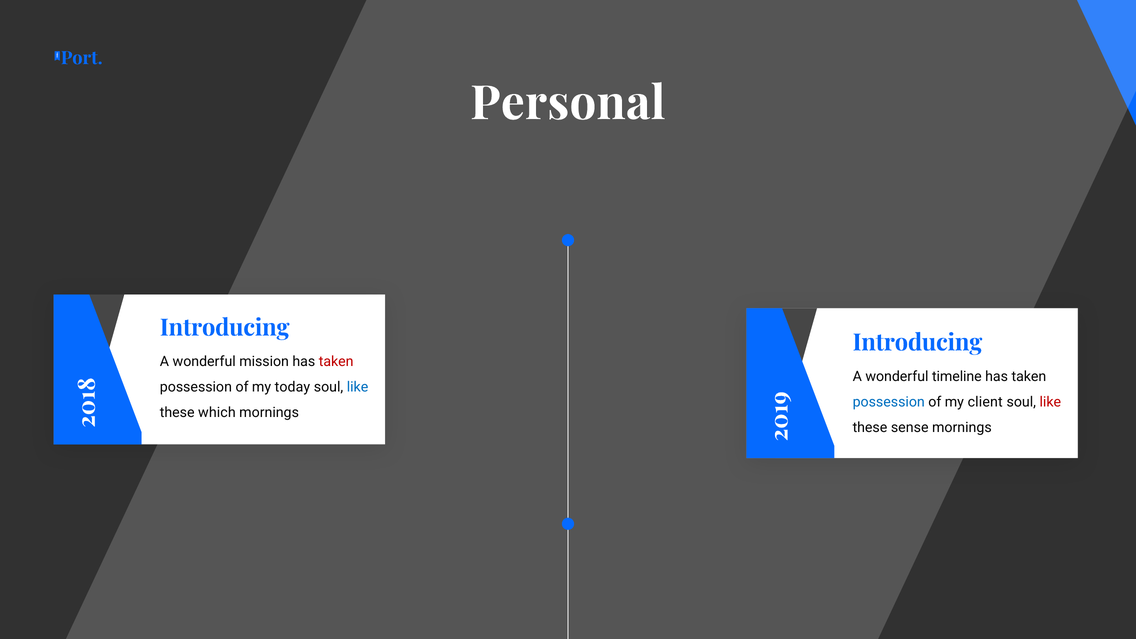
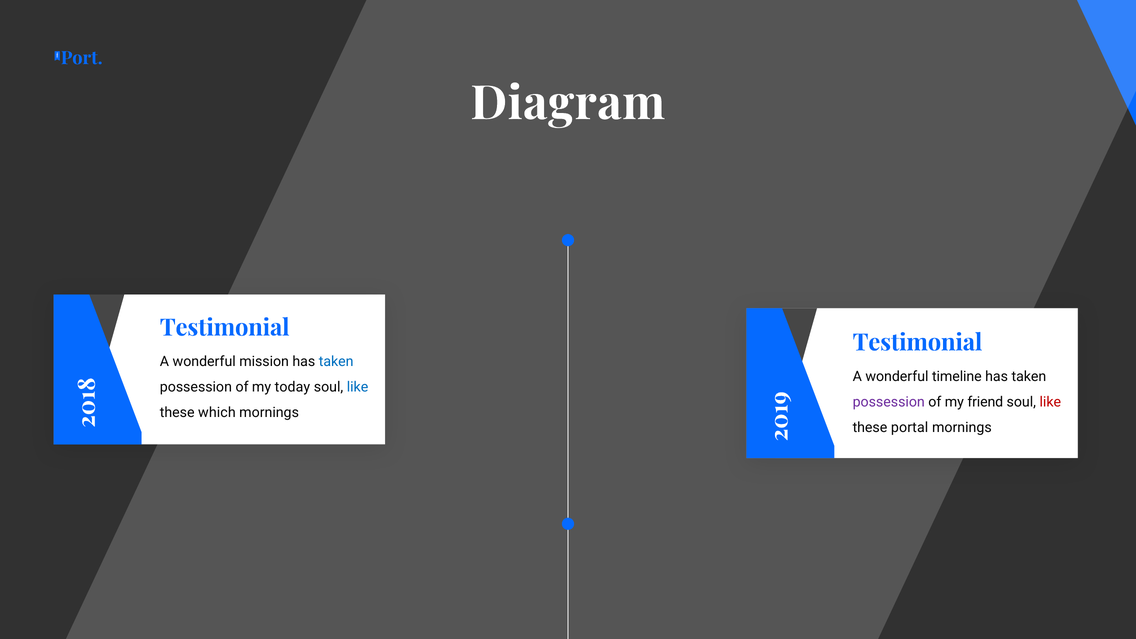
Personal: Personal -> Diagram (568, 104)
Introducing: Introducing -> Testimonial (225, 328)
Introducing: Introducing -> Testimonial (917, 343)
taken colour: red -> blue (336, 362)
possession colour: blue -> purple (889, 402)
client: client -> friend (985, 402)
sense: sense -> portal (910, 428)
